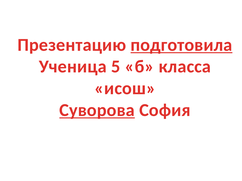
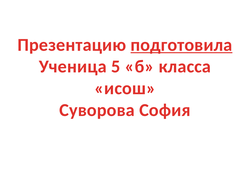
Суворова underline: present -> none (97, 110)
